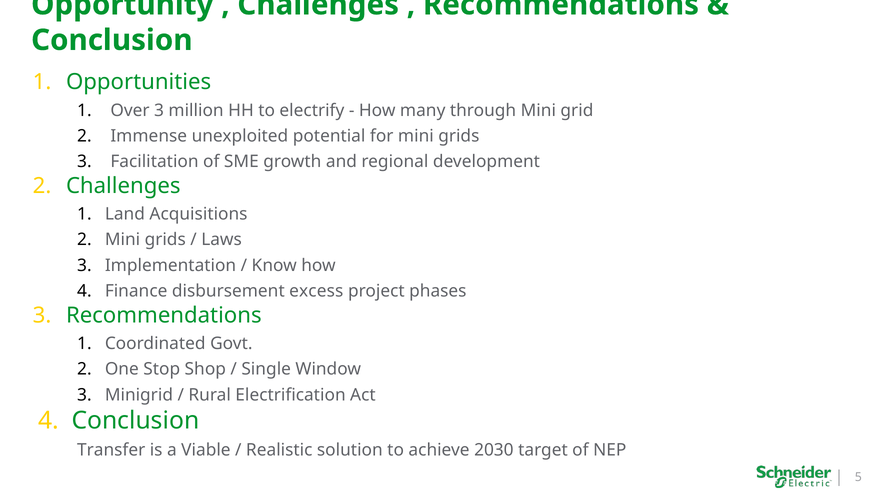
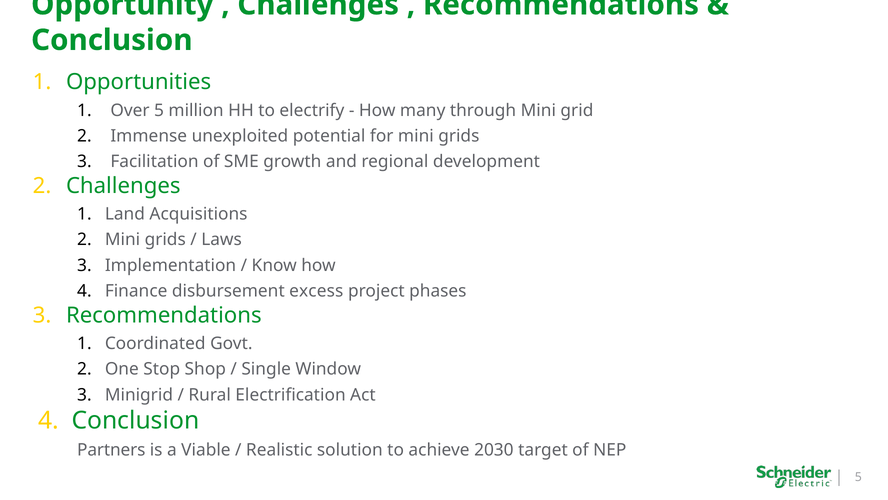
Over 3: 3 -> 5 (159, 110)
Transfer: Transfer -> Partners (111, 450)
